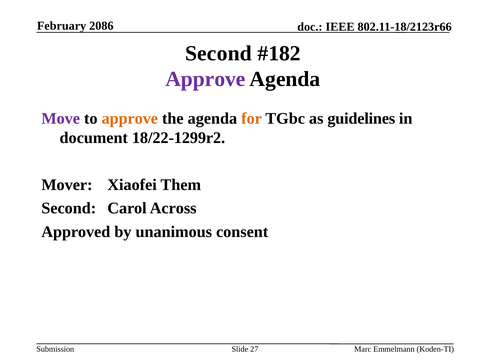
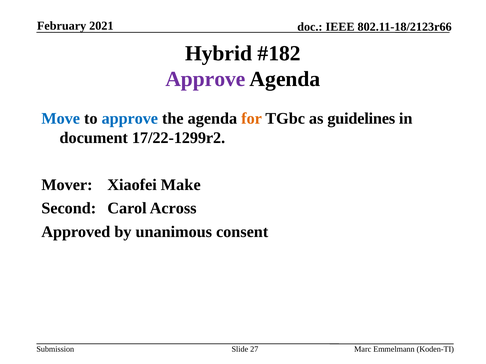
2086: 2086 -> 2021 (101, 26)
Second: Second -> Hybrid (219, 53)
Move colour: purple -> blue (61, 119)
approve colour: orange -> blue (130, 119)
18/22-1299r2: 18/22-1299r2 -> 17/22-1299r2 (179, 138)
Them: Them -> Make (181, 185)
